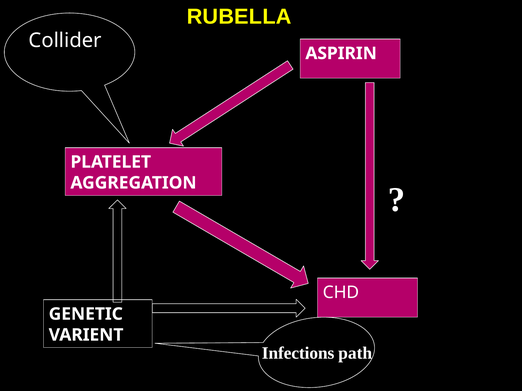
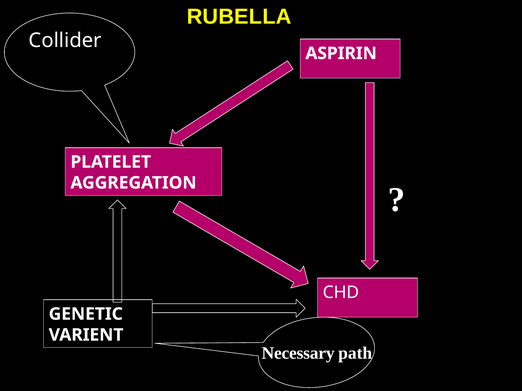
Infections: Infections -> Necessary (298, 354)
